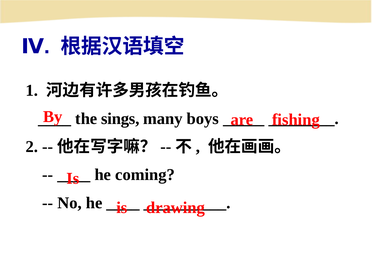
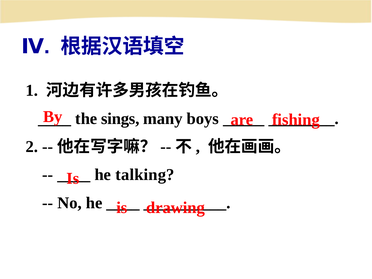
coming: coming -> talking (145, 175)
